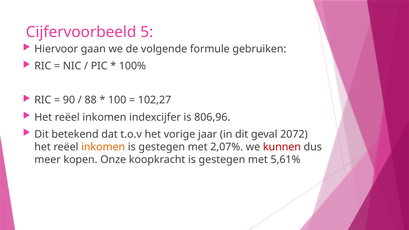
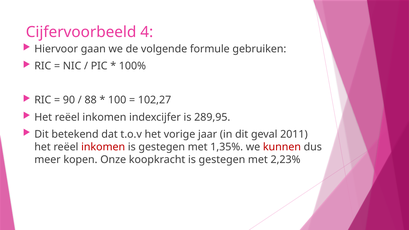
5: 5 -> 4 (147, 32)
806,96: 806,96 -> 289,95 (212, 117)
2072: 2072 -> 2011 (294, 134)
inkomen colour: orange -> red (103, 147)
2,07%: 2,07% -> 1,35% (227, 147)
5,61%: 5,61% -> 2,23% (285, 160)
